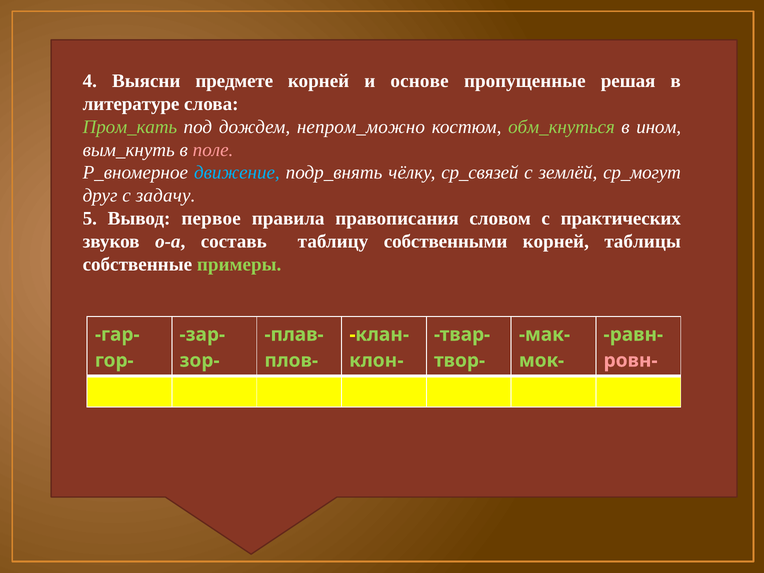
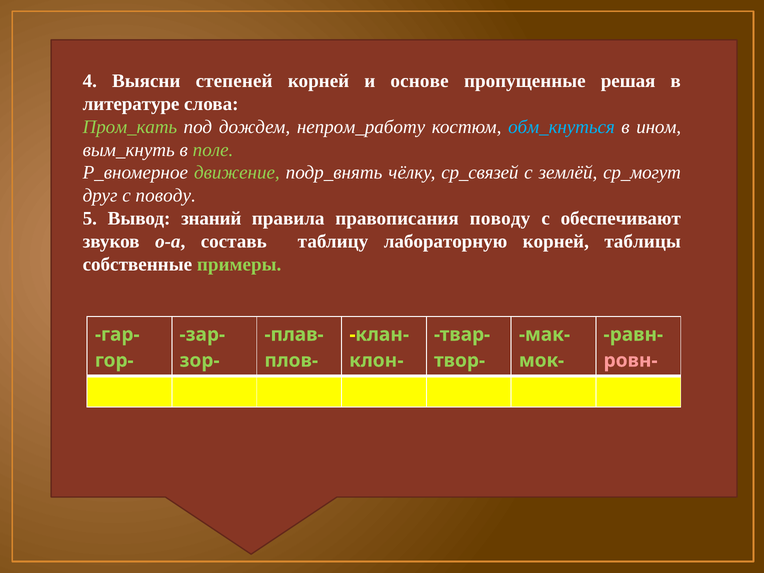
предмете: предмете -> степеней (234, 81)
непром_можно: непром_можно -> непром_работу (361, 127)
обм_кнуться colour: light green -> light blue (561, 127)
поле colour: pink -> light green (213, 150)
движение colour: light blue -> light green (237, 173)
с задачу: задачу -> поводу (166, 196)
первое: первое -> знаний (211, 219)
правописания словом: словом -> поводу (500, 219)
практических: практических -> обеспечивают (621, 219)
собственными: собственными -> лабораторную (446, 241)
